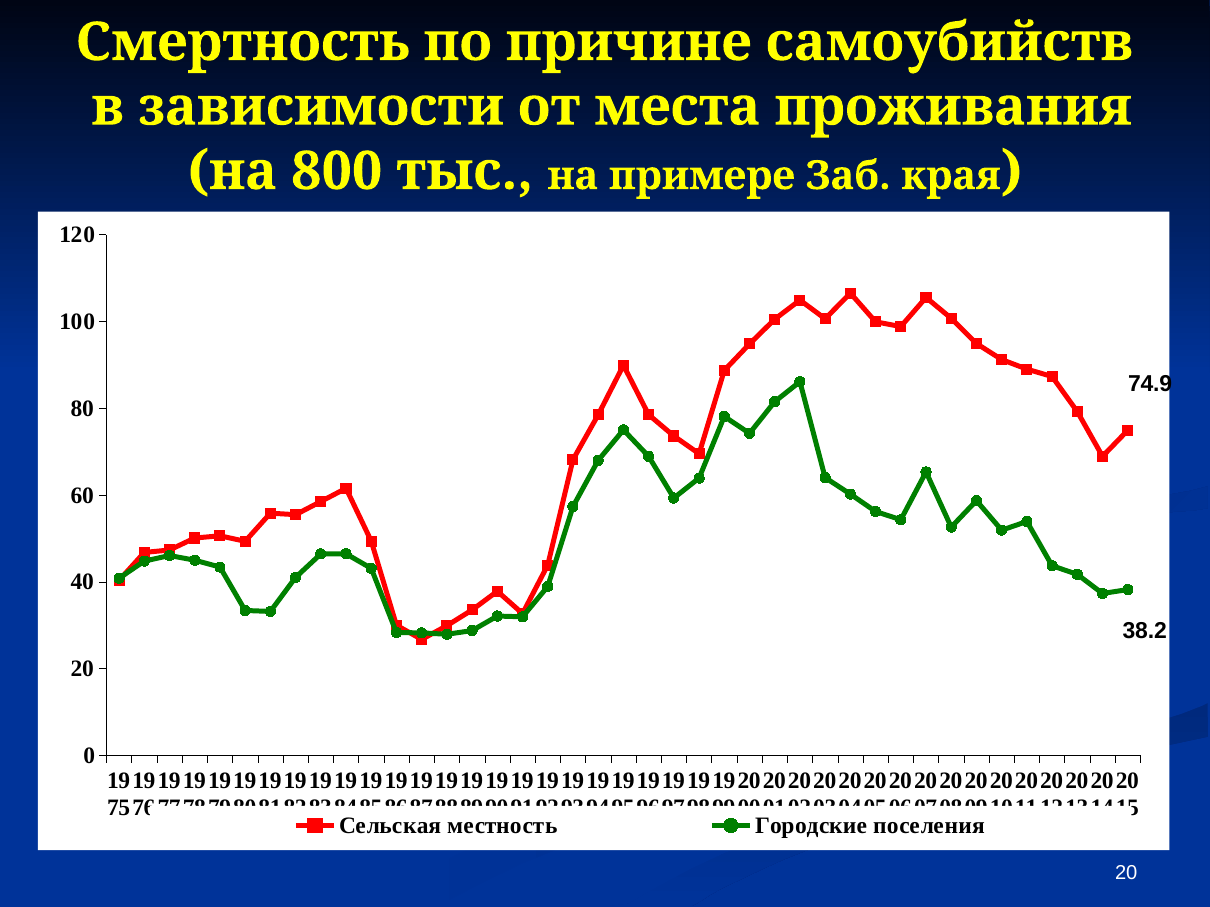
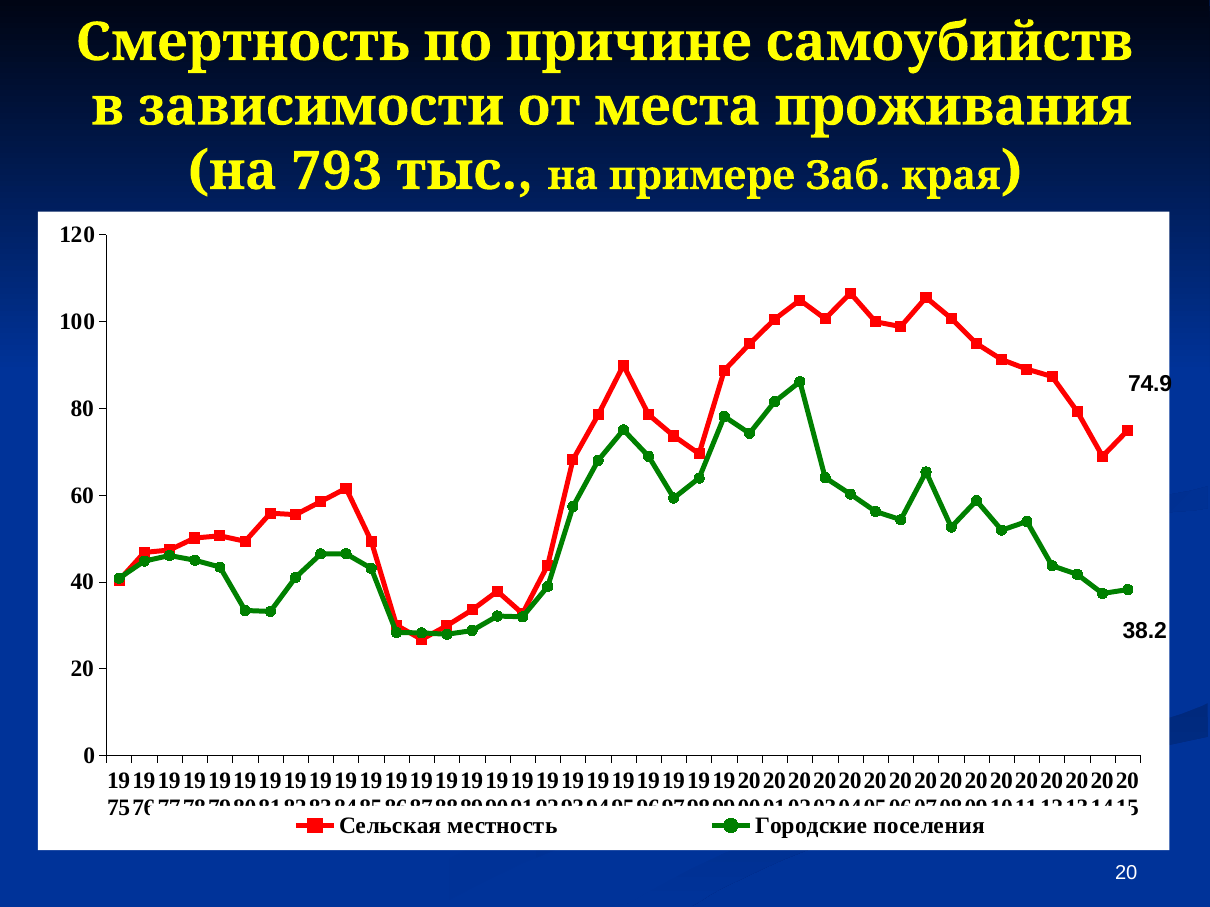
800: 800 -> 793 (337, 172)
